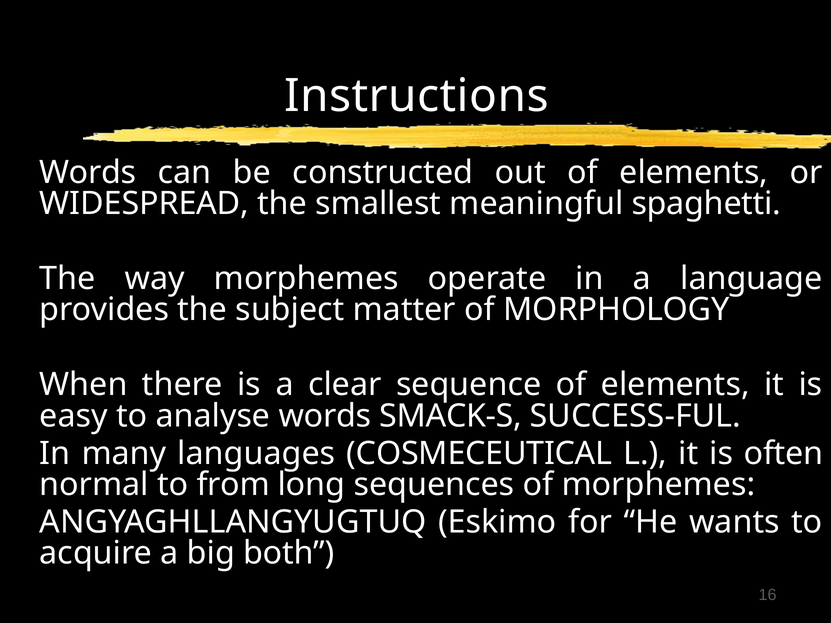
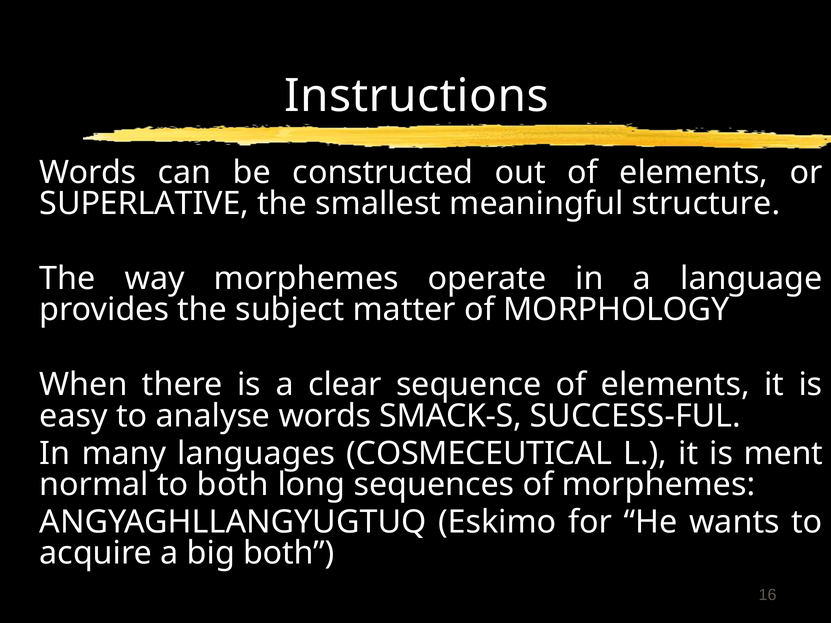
WIDESPREAD: WIDESPREAD -> SUPERLATIVE (144, 204)
spaghetti: spaghetti -> structure (706, 204)
often: often -> ment (783, 454)
to from: from -> both (233, 485)
